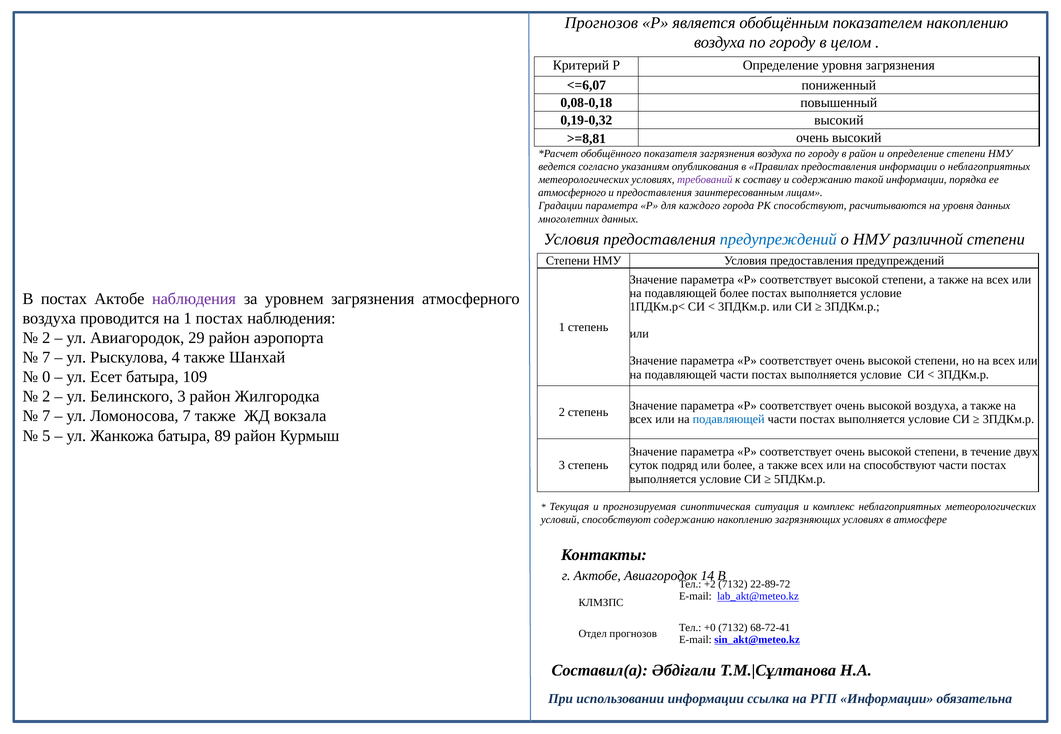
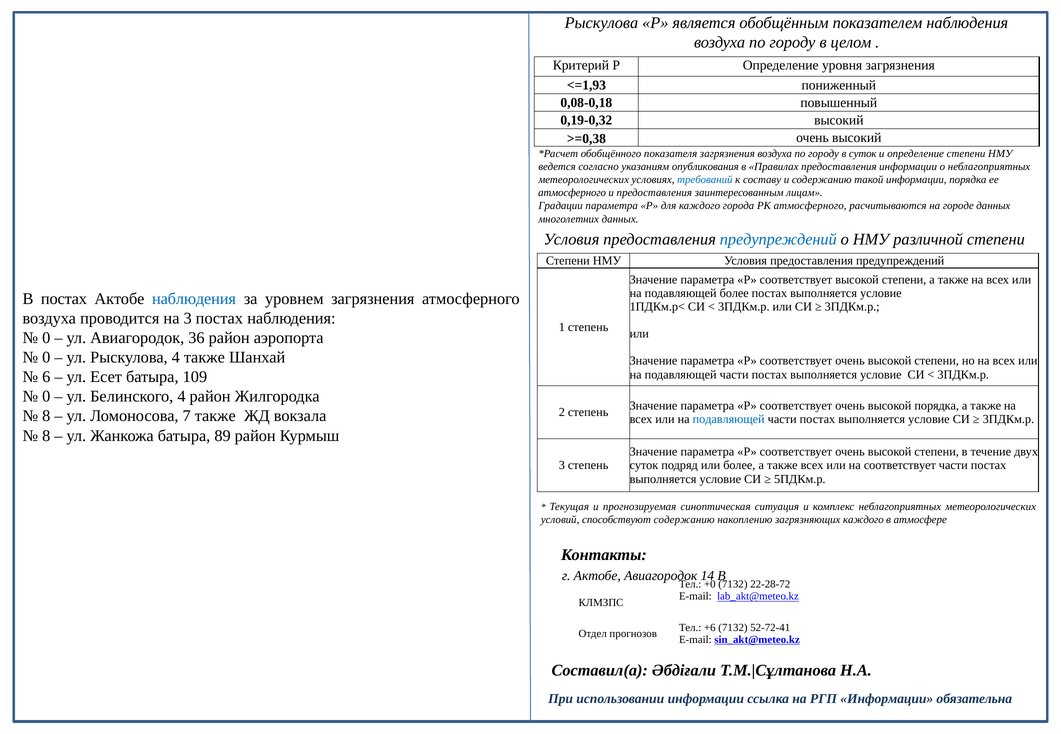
Прогнозов: Прогнозов -> Рыскулова (601, 23)
показателем накоплению: накоплению -> наблюдения (967, 23)
<=6,07: <=6,07 -> <=1,93 (586, 85)
>=8,81: >=8,81 -> >=0,38 (586, 139)
в район: район -> суток (863, 154)
требований colour: purple -> blue (705, 180)
РК способствуют: способствуют -> атмосферного (810, 206)
на уровня: уровня -> городе (958, 206)
наблюдения colour: purple -> blue (194, 299)
на 1: 1 -> 3 (188, 318)
2: 2 -> 0 (46, 338)
29: 29 -> 36 (196, 338)
7: 7 -> 0 (46, 358)
0: 0 -> 6 (46, 377)
2: 2 -> 0 (46, 397)
Белинского 3: 3 -> 4 (181, 397)
высокой воздуха: воздуха -> порядка (937, 406)
7: 7 -> 8 (46, 416)
5: 5 -> 8 (46, 436)
на способствуют: способствуют -> соответствует (900, 466)
загрязняющих условиях: условиях -> каждого (863, 520)
+2: +2 -> +0 (710, 585)
22-89-72: 22-89-72 -> 22-28-72 (770, 585)
+0: +0 -> +6 (710, 628)
68-72-41: 68-72-41 -> 52-72-41 (770, 628)
